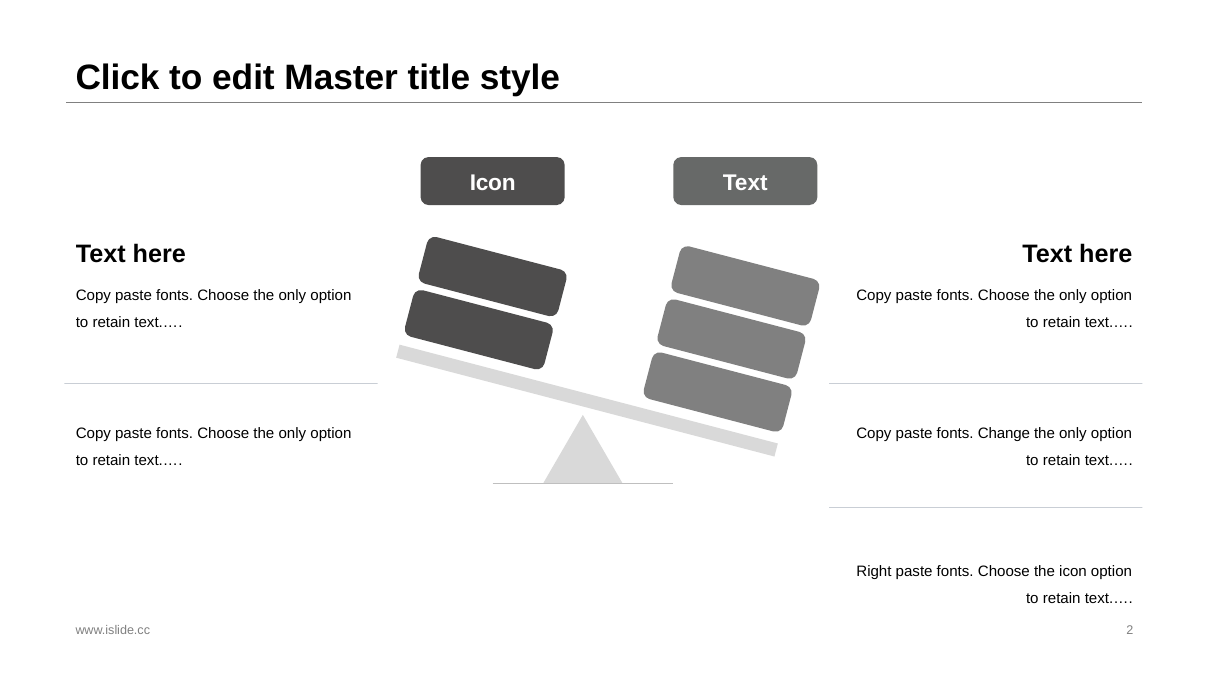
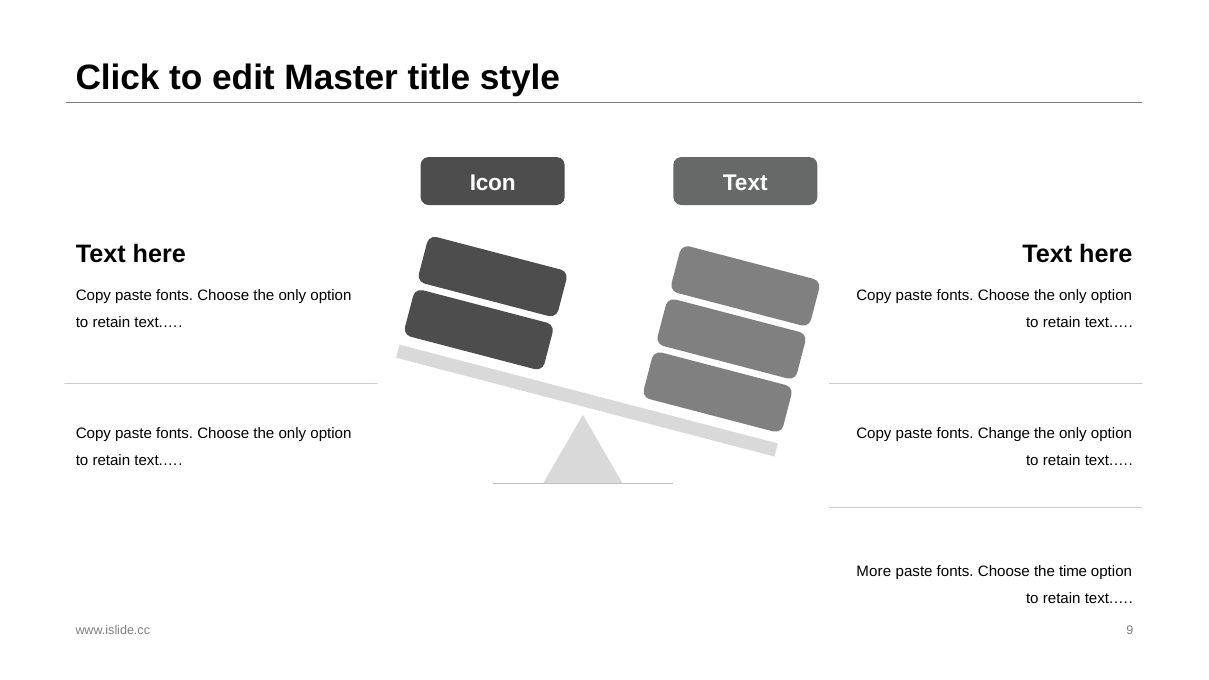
Right: Right -> More (874, 571)
the icon: icon -> time (1073, 571)
2: 2 -> 9 (1130, 630)
